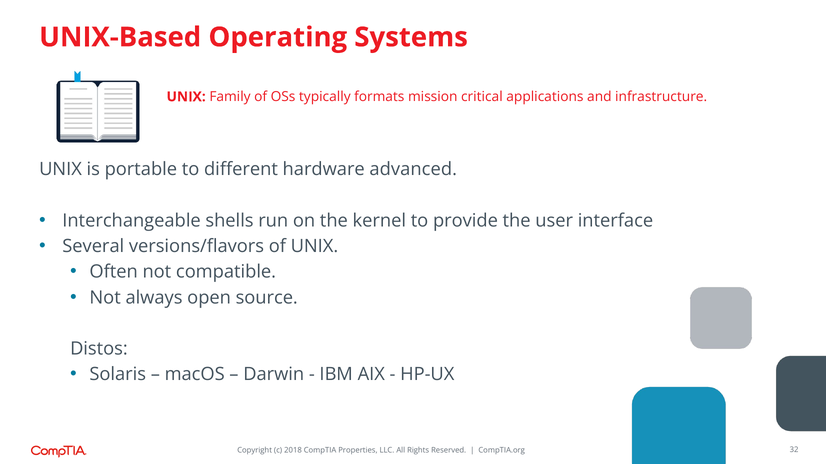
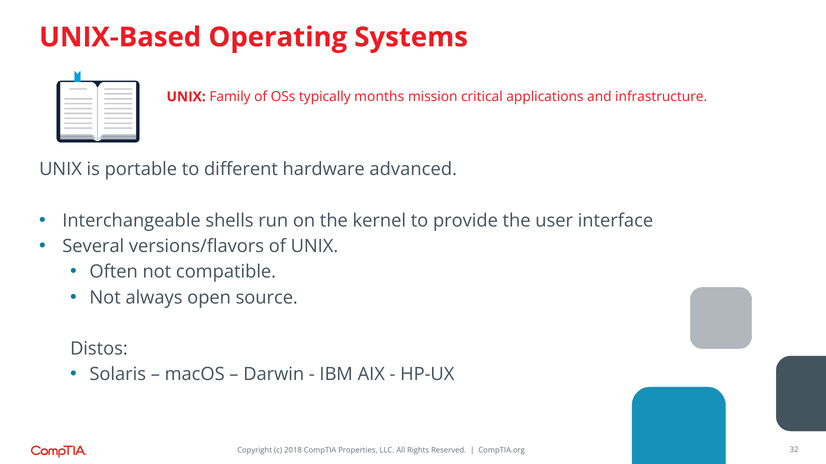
formats: formats -> months (379, 97)
